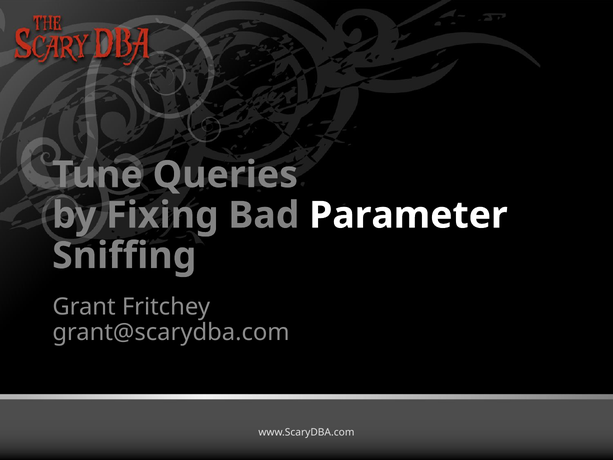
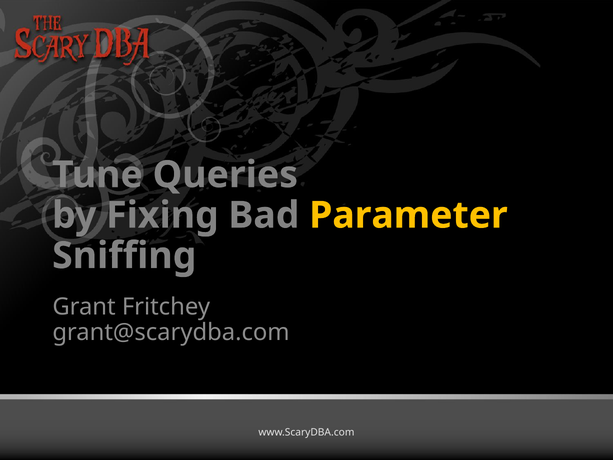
Parameter colour: white -> yellow (408, 215)
